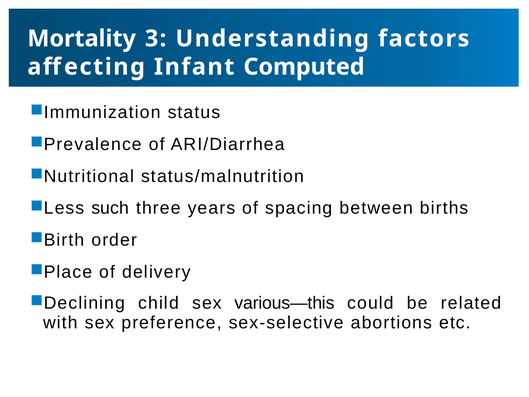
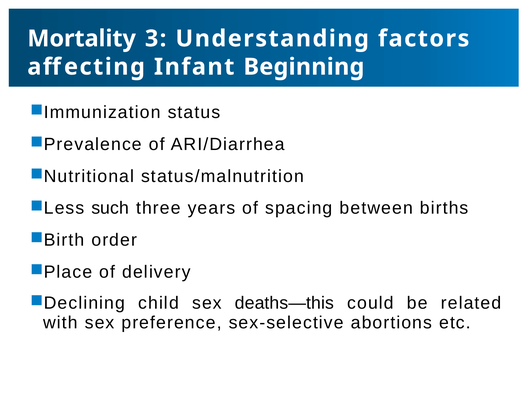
Computed: Computed -> Beginning (304, 67)
various—this: various—this -> deaths—this (284, 303)
